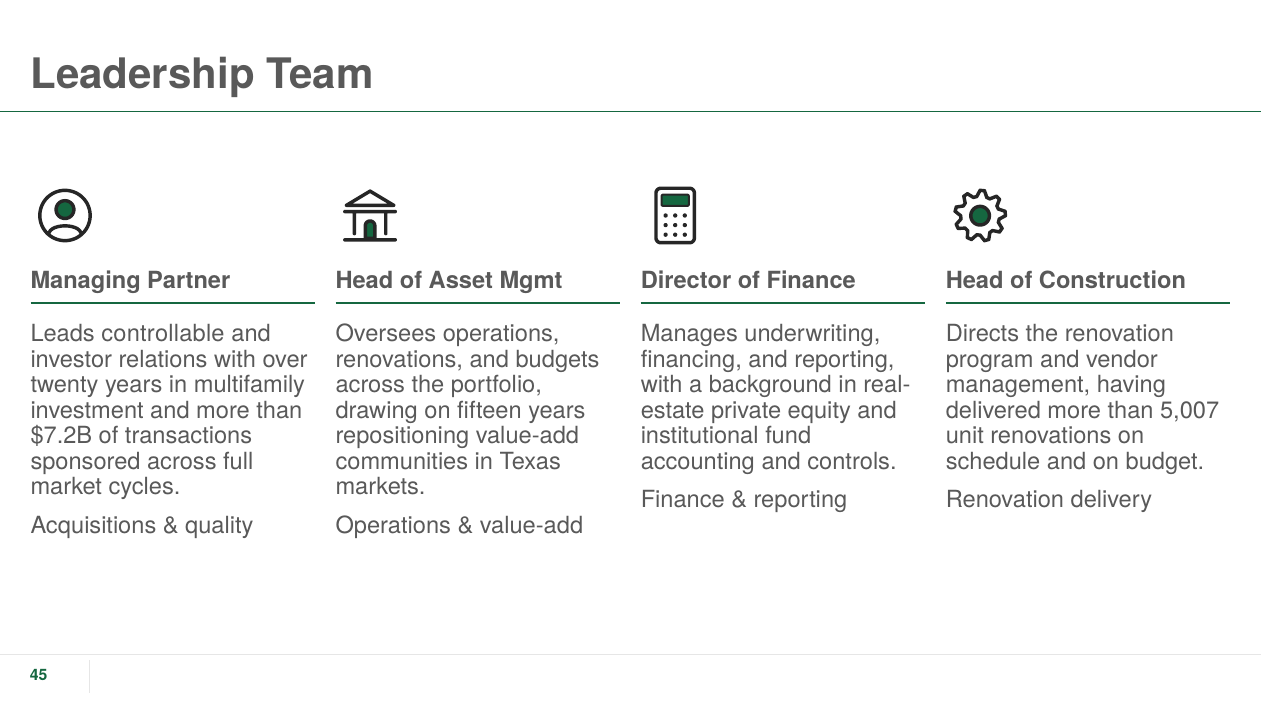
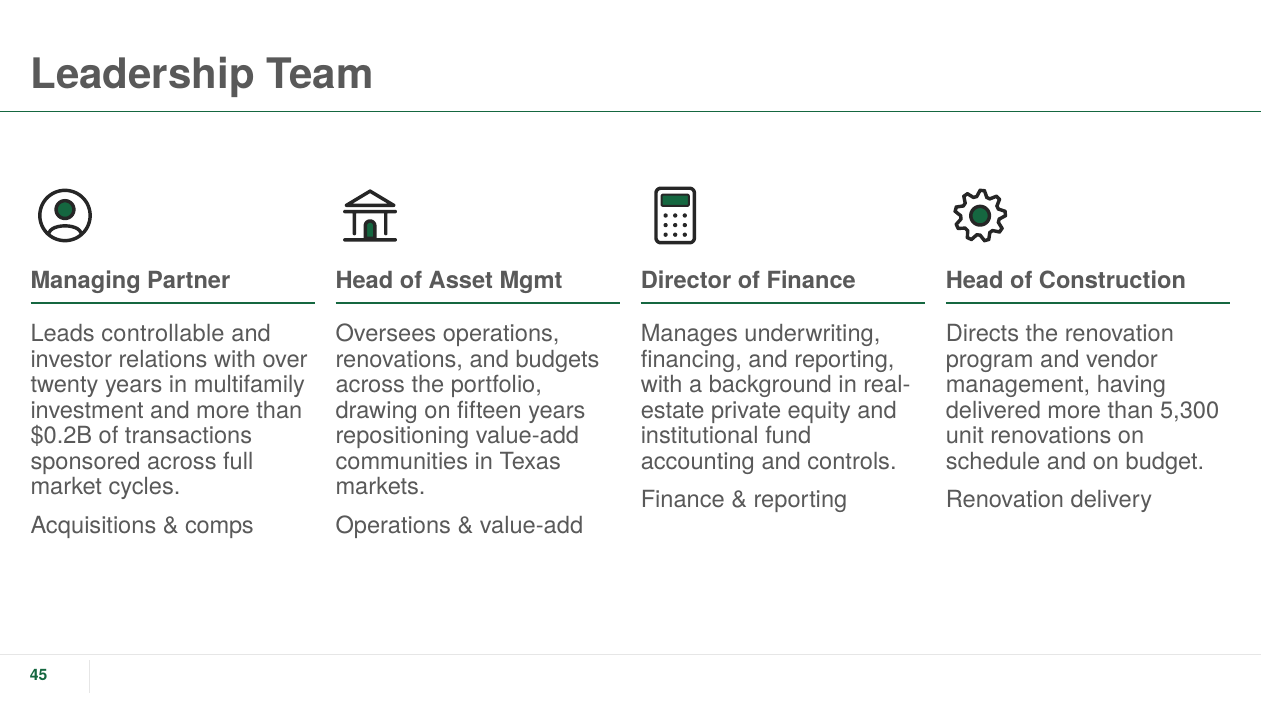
5,007: 5,007 -> 5,300 (1190, 410)
$7.2B: $7.2B -> $0.2B (61, 436)
quality: quality -> comps (219, 526)
